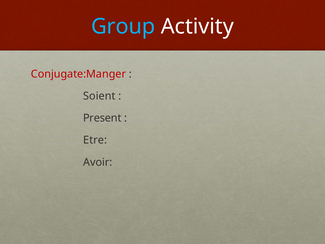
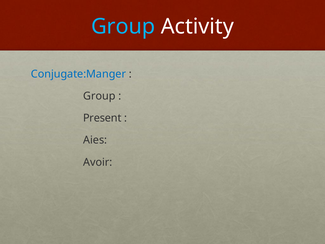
Conjugate:Manger colour: red -> blue (78, 74)
Soient: Soient -> Group (99, 96)
Etre: Etre -> Aies (95, 140)
